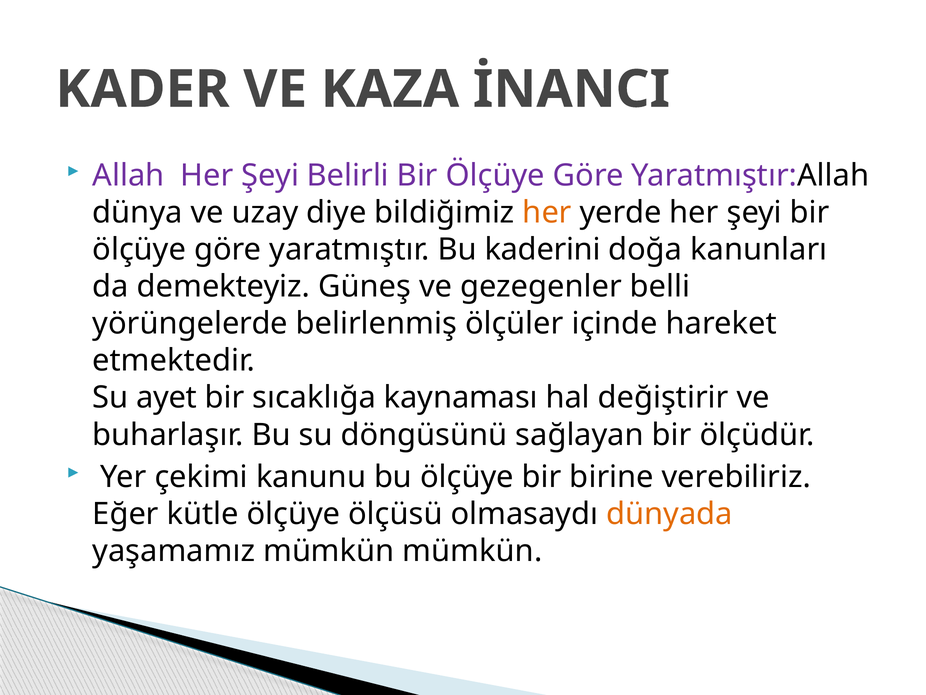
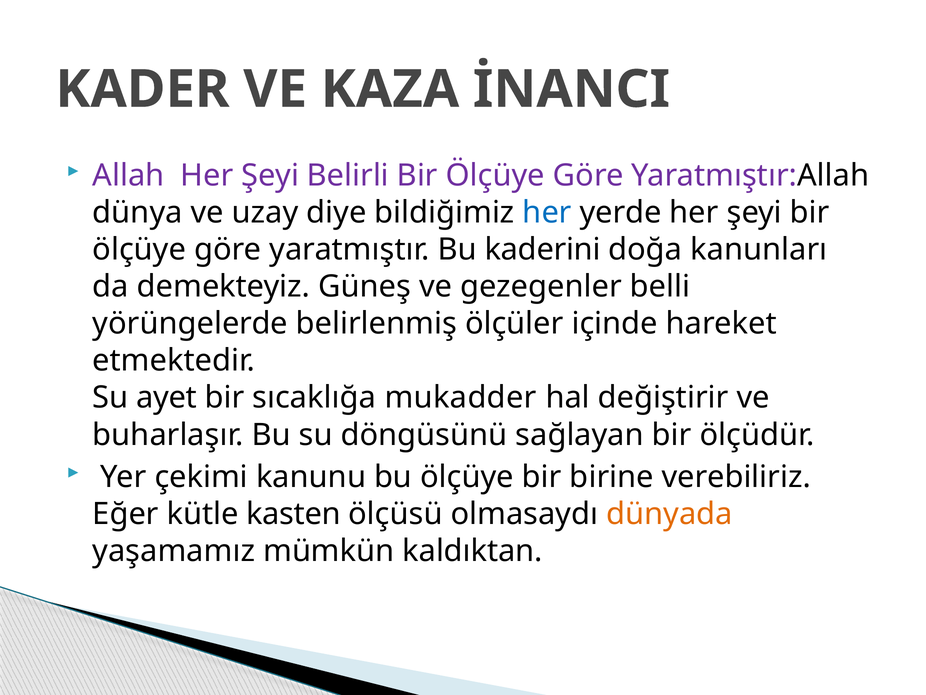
her colour: orange -> blue (547, 212)
kaynaması: kaynaması -> mukadder (461, 398)
kütle ölçüye: ölçüye -> kasten (294, 514)
mümkün mümkün: mümkün -> kaldıktan (472, 551)
